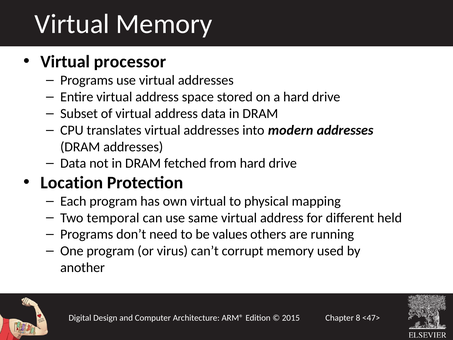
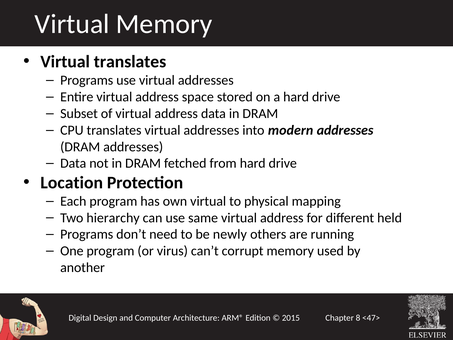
Virtual processor: processor -> translates (130, 62)
temporal: temporal -> hierarchy (113, 218)
values: values -> newly (230, 234)
